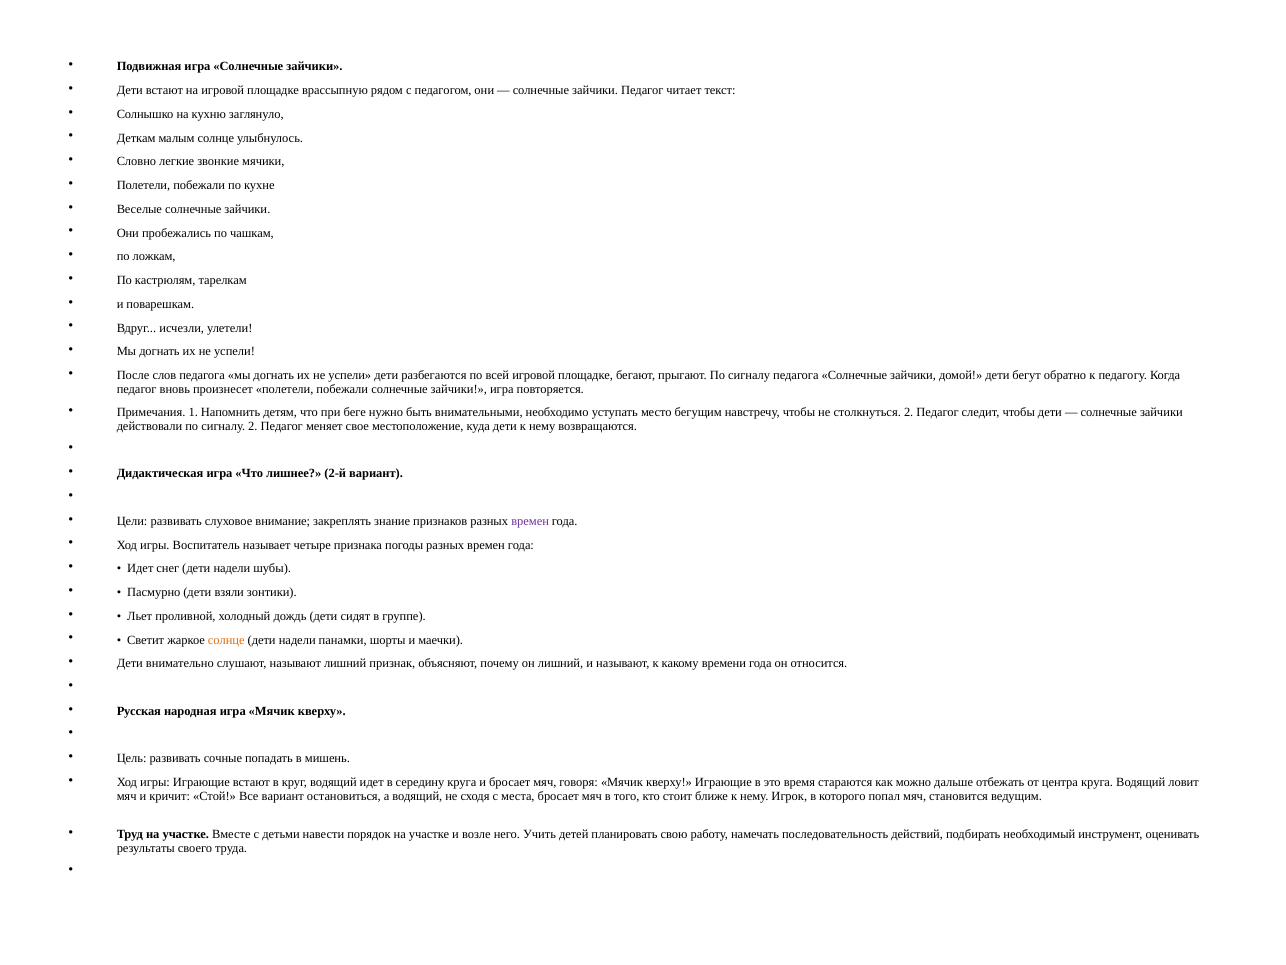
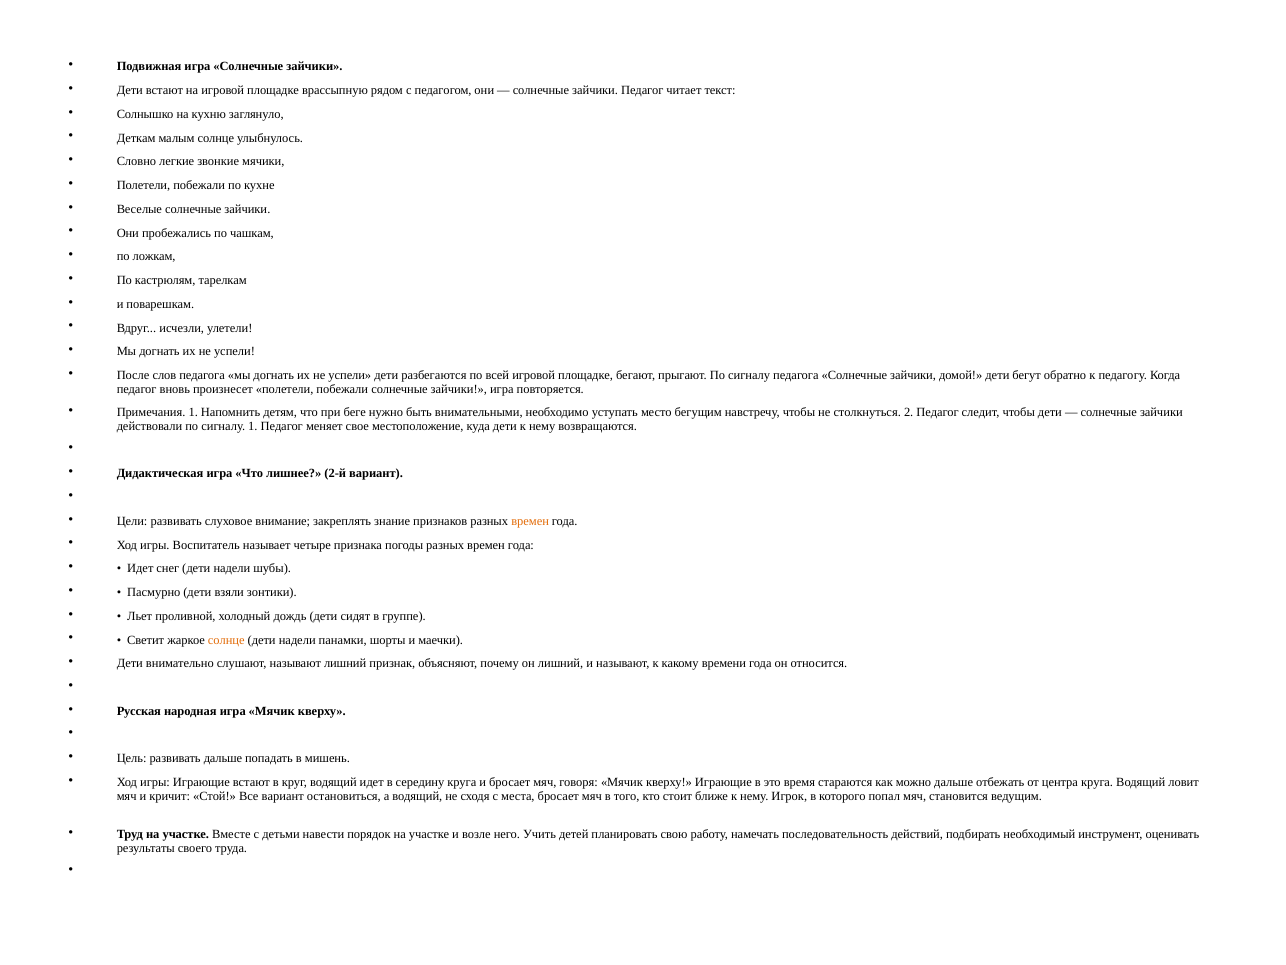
сигналу 2: 2 -> 1 (253, 426)
времен colour: purple -> orange (530, 521)
развивать сочные: сочные -> дальше (223, 758)
